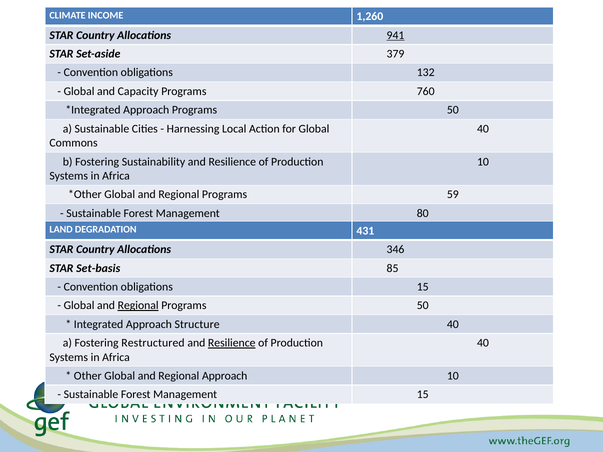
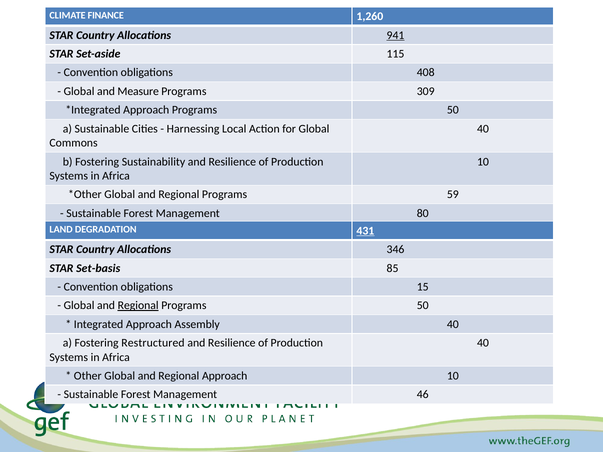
INCOME: INCOME -> FINANCE (106, 15)
379: 379 -> 115 (396, 54)
132: 132 -> 408 (426, 73)
Capacity: Capacity -> Measure (138, 91)
760: 760 -> 309 (426, 91)
431 underline: none -> present (365, 231)
Structure: Structure -> Assembly (197, 324)
Resilience underline: present -> none (232, 343)
Management 15: 15 -> 46 (423, 395)
